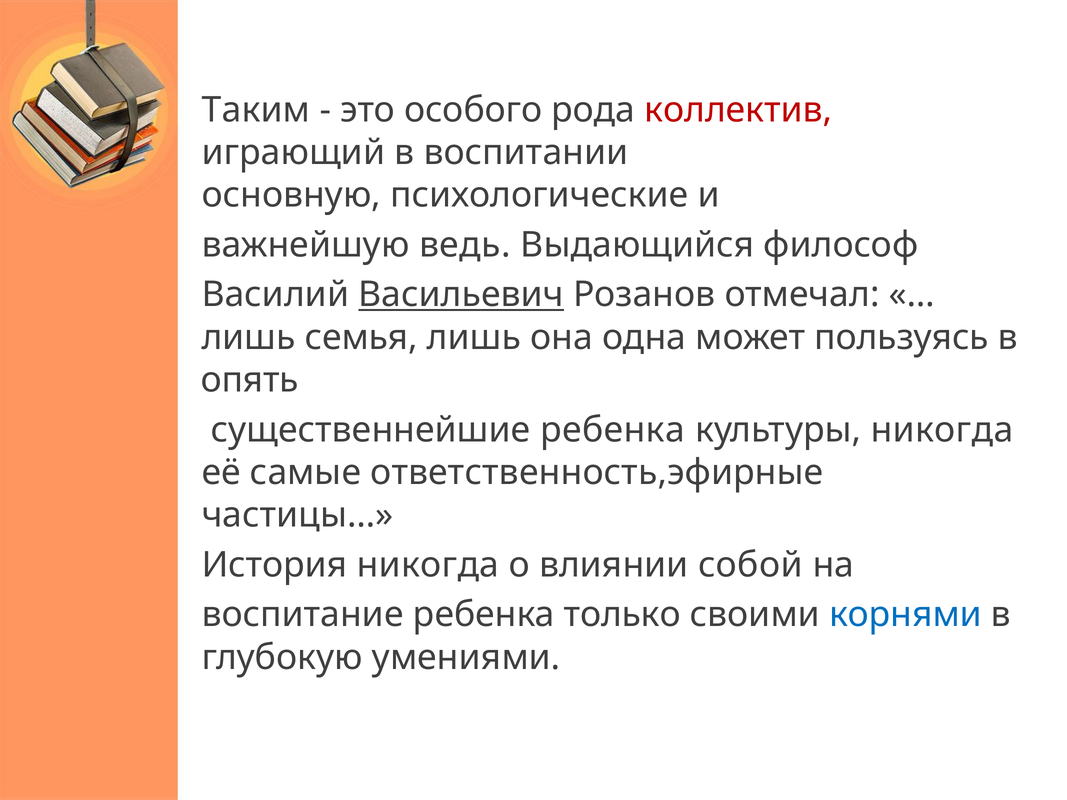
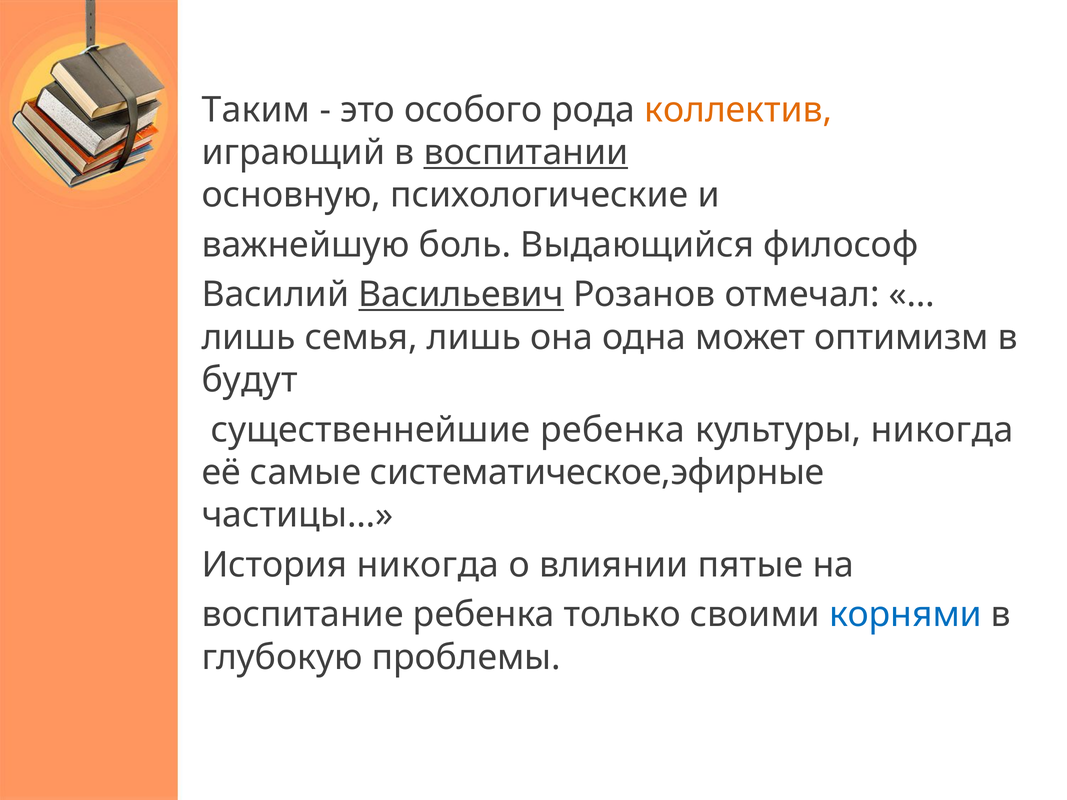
коллектив colour: red -> orange (738, 110)
воспитании underline: none -> present (526, 153)
ведь: ведь -> боль (465, 245)
пользуясь: пользуясь -> оптимизм (902, 338)
опять: опять -> будут (250, 380)
ответственность,эфирные: ответственность,эфирные -> систематическое,эфирные (597, 473)
собой: собой -> пятые (751, 565)
умениями: умениями -> проблемы (466, 658)
